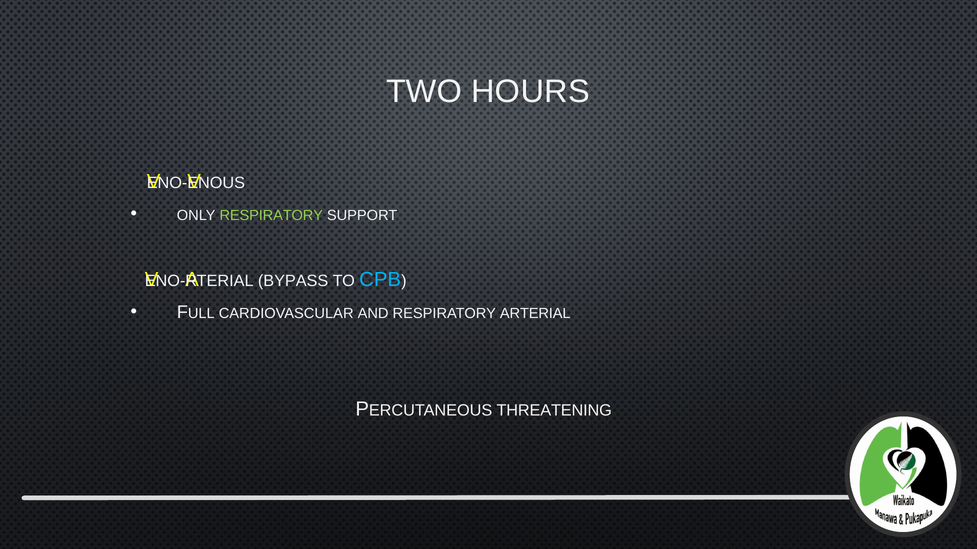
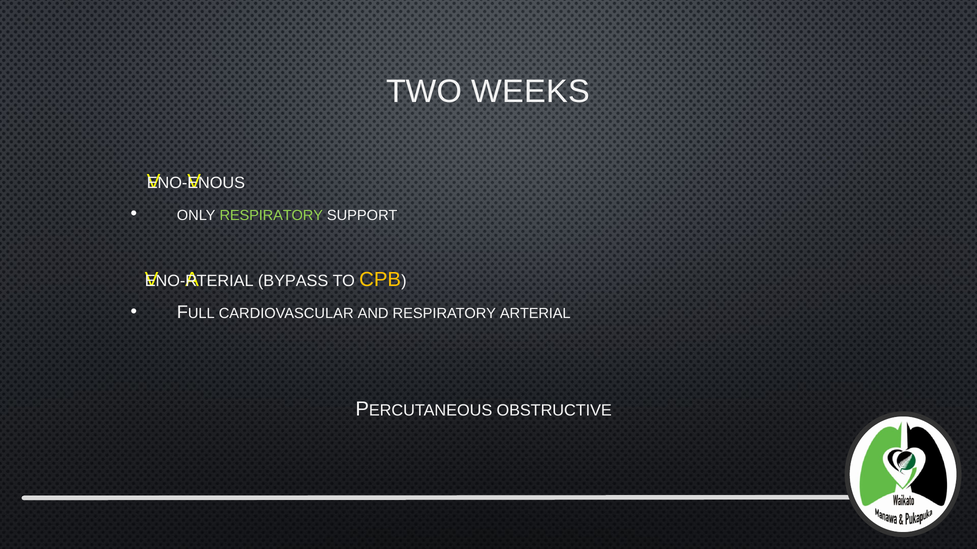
HOURS: HOURS -> WEEKS (530, 92)
CPB colour: light blue -> yellow (380, 280)
THREATENING: THREATENING -> OBSTRUCTIVE (554, 411)
